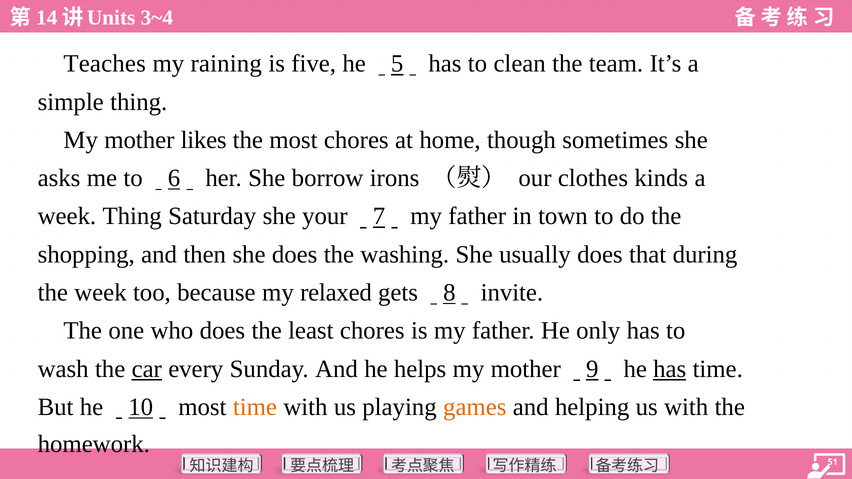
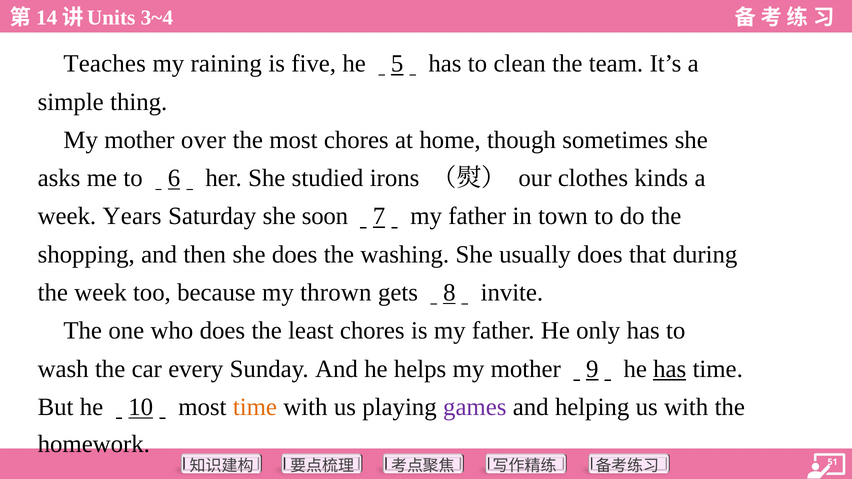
likes: likes -> over (203, 140)
borrow: borrow -> studied (328, 178)
week Thing: Thing -> Years (132, 216)
your: your -> soon (325, 216)
relaxed: relaxed -> thrown (336, 293)
car underline: present -> none (147, 369)
games colour: orange -> purple (475, 407)
